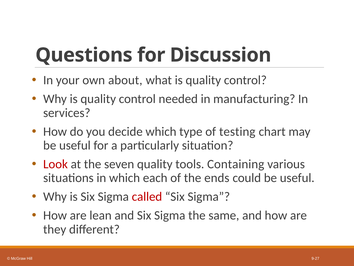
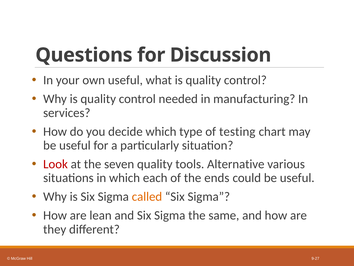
own about: about -> useful (125, 80)
Containing: Containing -> Alternative (236, 164)
called colour: red -> orange (147, 196)
